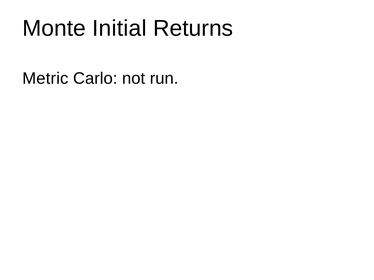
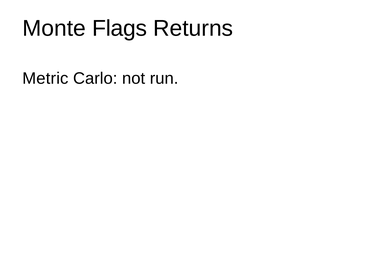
Initial: Initial -> Flags (120, 28)
